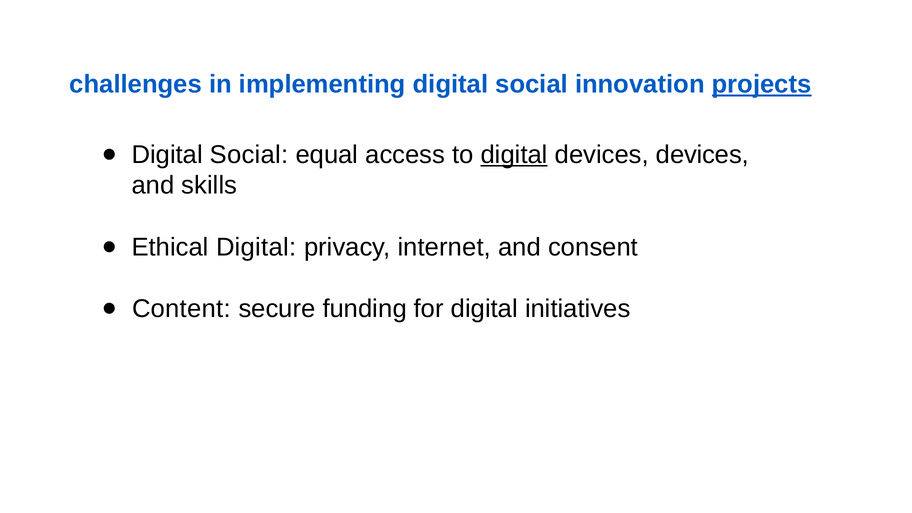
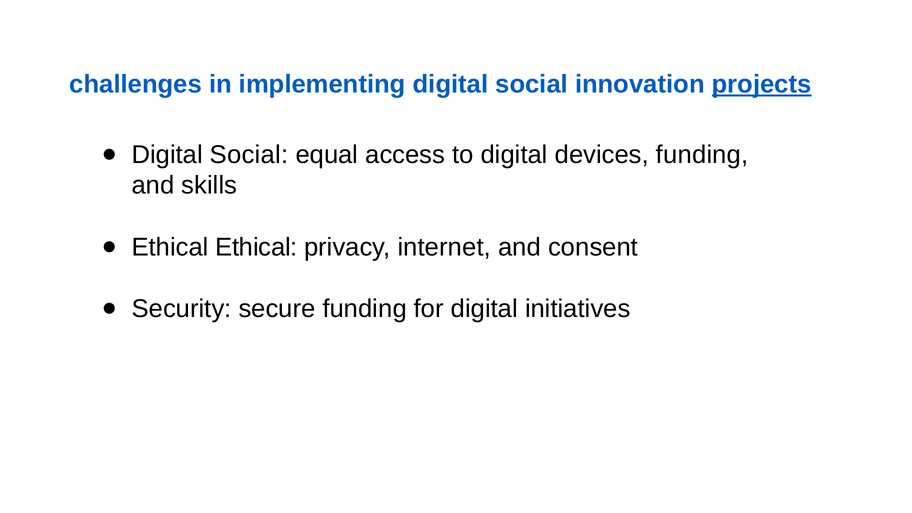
digital underline: present -> none (514, 155)
devices devices: devices -> funding (702, 155)
Ethical Digital: Digital -> Ethical (256, 247)
Content: Content -> Security (182, 309)
